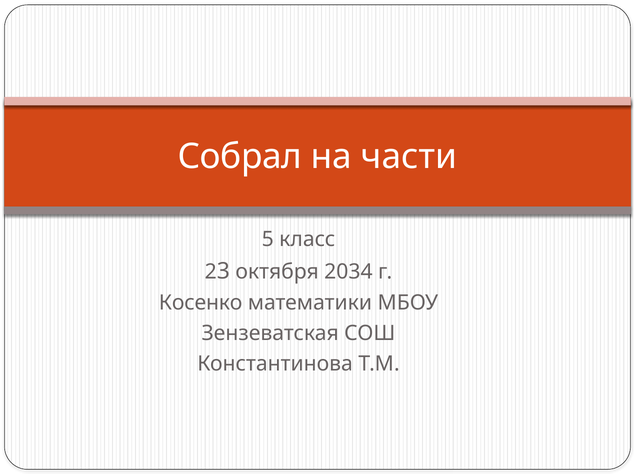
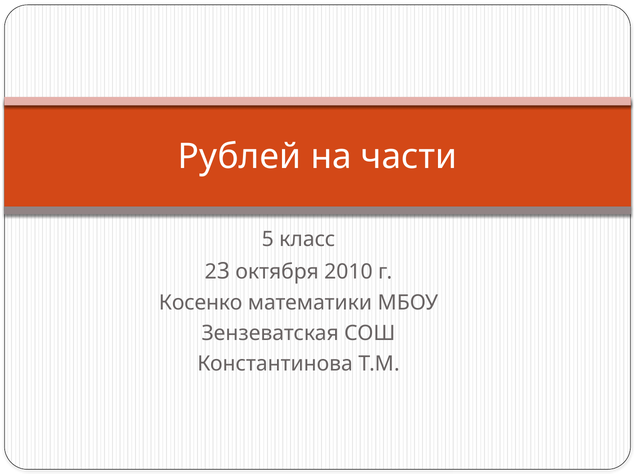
Собрал: Собрал -> Рублей (240, 156)
2034: 2034 -> 2010 (348, 272)
